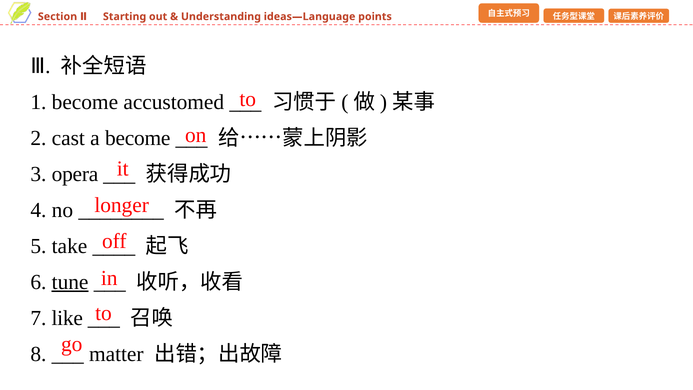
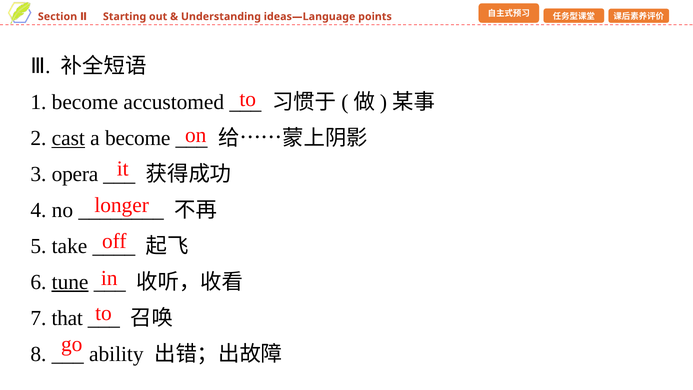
cast underline: none -> present (68, 138)
like: like -> that (67, 318)
matter: matter -> ability (116, 354)
